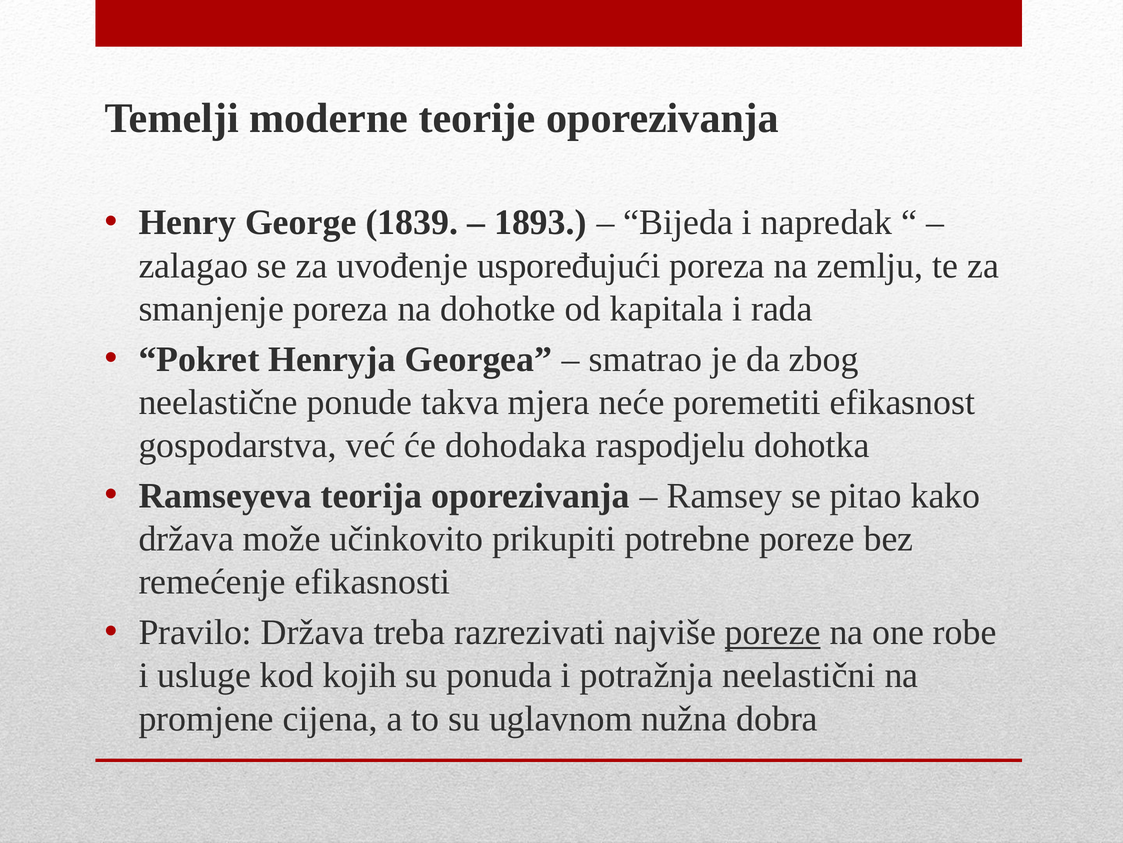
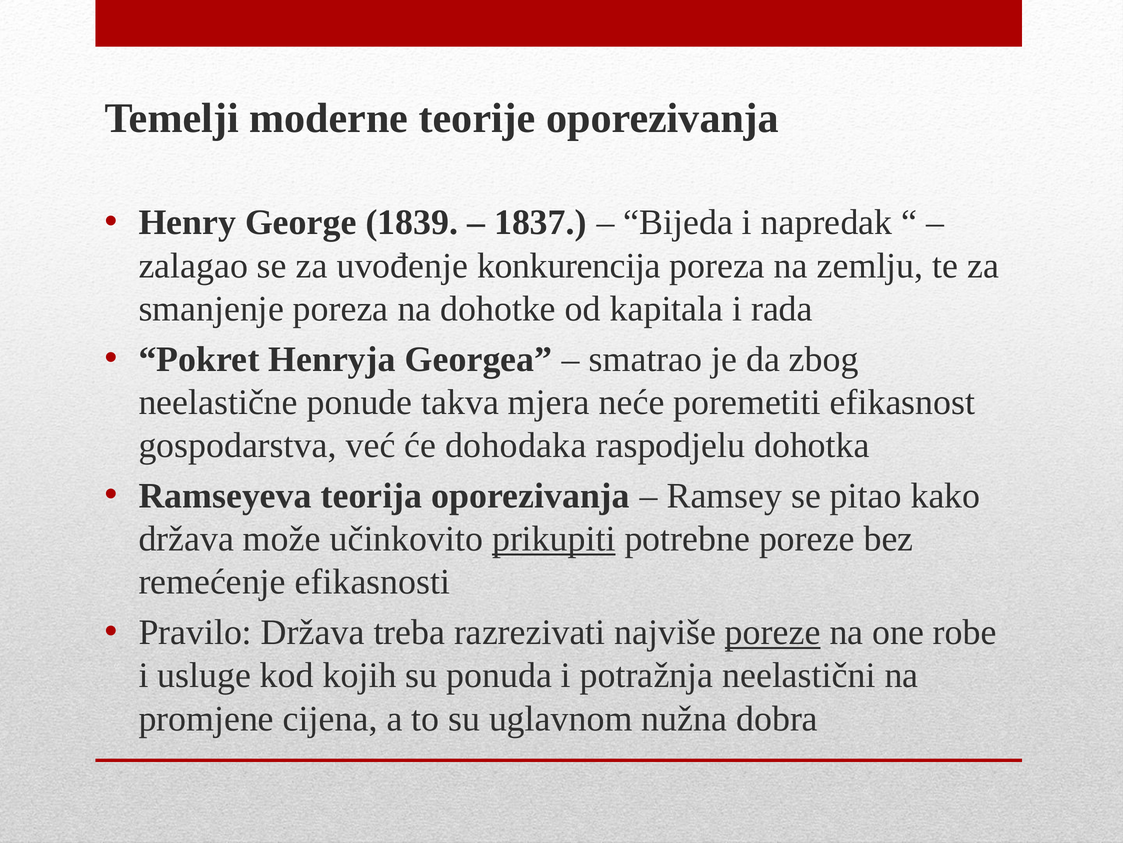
1893: 1893 -> 1837 (540, 222)
uspoređujući: uspoređujući -> konkurencija (569, 265)
prikupiti underline: none -> present (554, 538)
